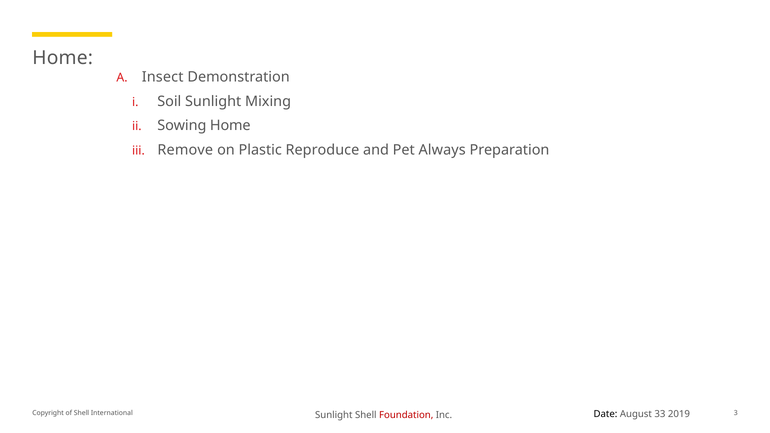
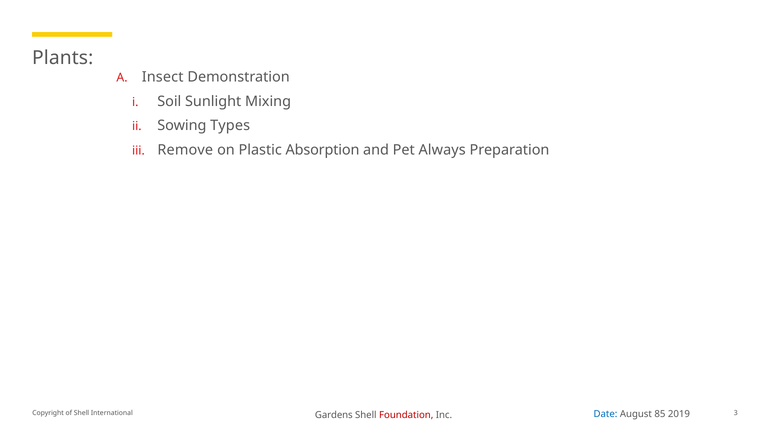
Home: Home -> Plants (63, 58)
Sowing Home: Home -> Types (230, 126)
Reproduce: Reproduce -> Absorption (323, 150)
Sunlight: Sunlight -> Gardens (334, 415)
Date colour: black -> blue (606, 414)
33: 33 -> 85 (660, 414)
